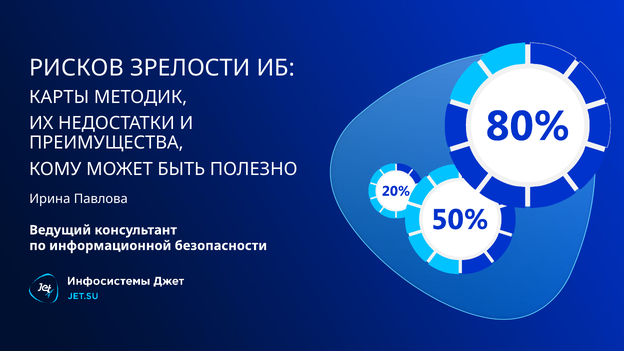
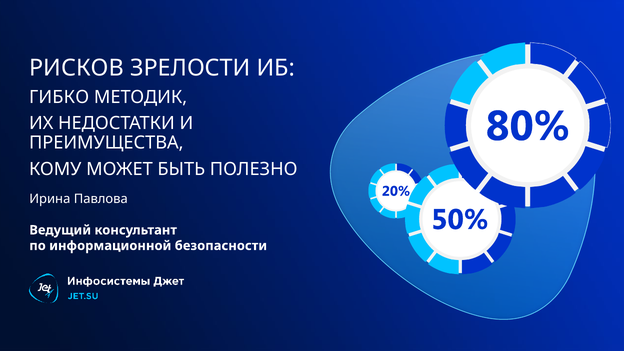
КАРТЫ: КАРТЫ -> ГИБКО (59, 97)
